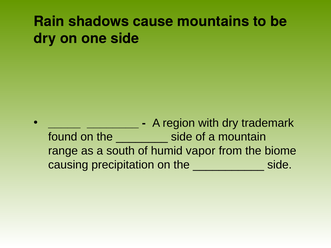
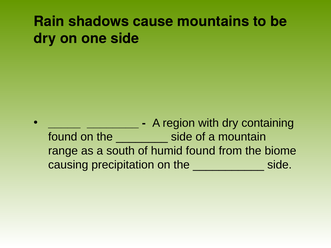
trademark: trademark -> containing (268, 123)
humid vapor: vapor -> found (201, 151)
